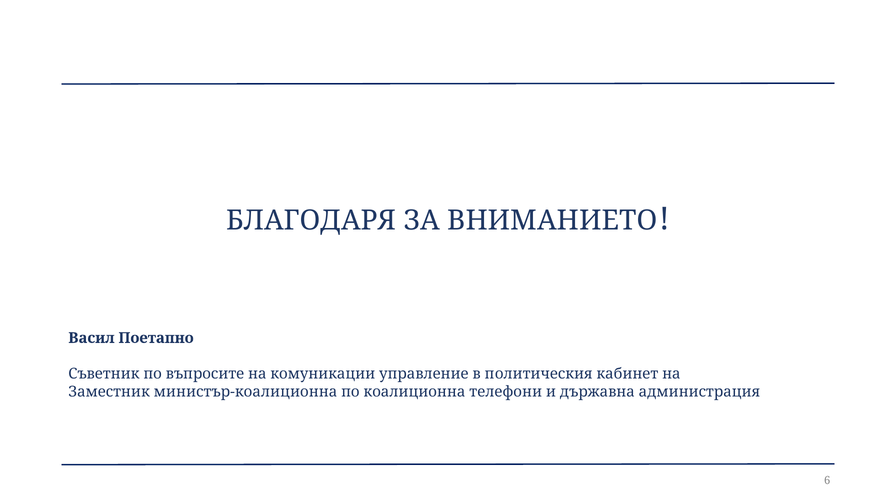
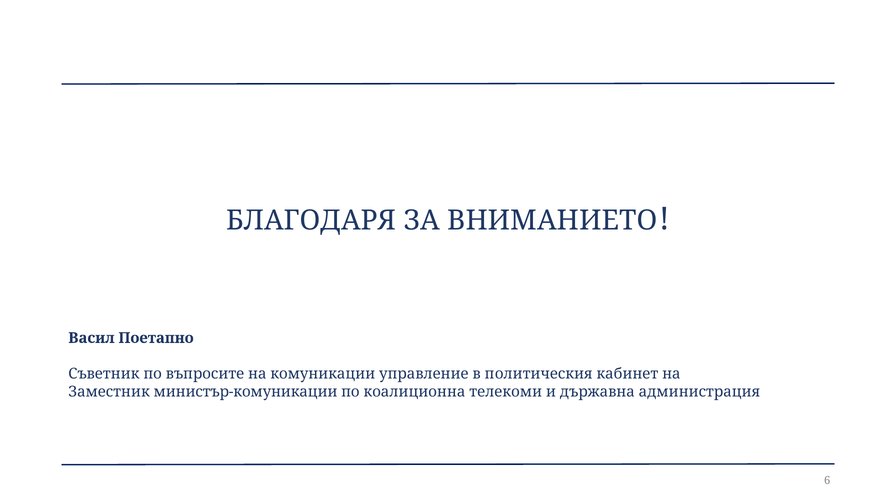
министър-коалиционна: министър-коалиционна -> министър-комуникации (246, 392)
телефони: телефони -> телекоми (506, 392)
